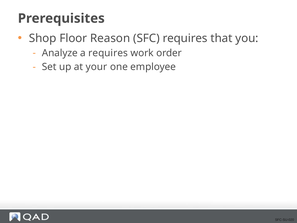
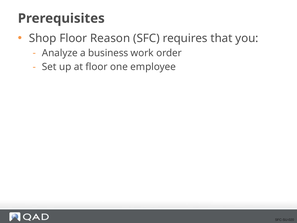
a requires: requires -> business (108, 53)
at your: your -> floor (97, 67)
